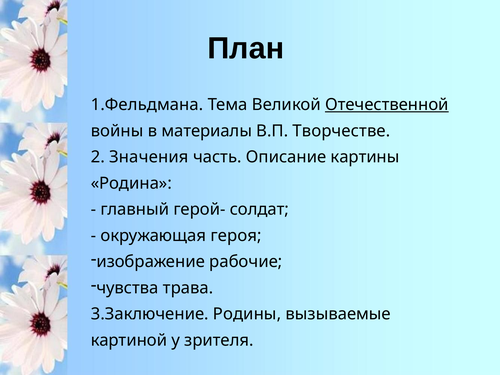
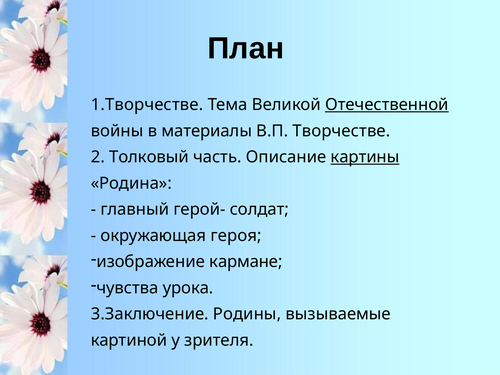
1.Фельдмана: 1.Фельдмана -> 1.Творчестве (147, 105)
Значения: Значения -> Толковый (149, 157)
картины underline: none -> present (365, 157)
рабочие: рабочие -> кармане (246, 262)
трава: трава -> урока (188, 288)
